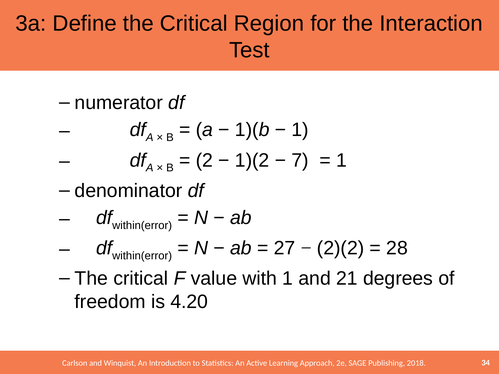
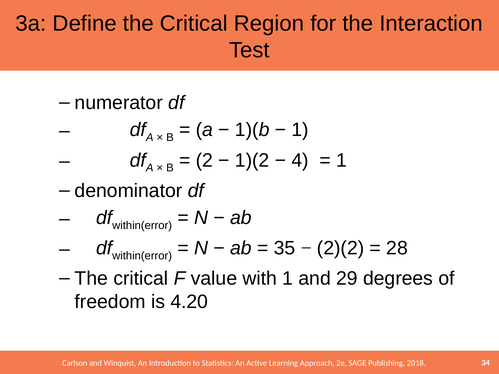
7: 7 -> 4 (300, 160)
27: 27 -> 35 (285, 248)
21: 21 -> 29 (347, 279)
